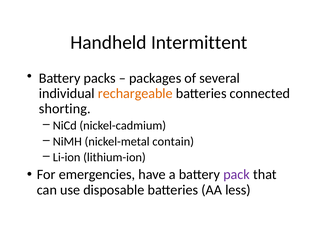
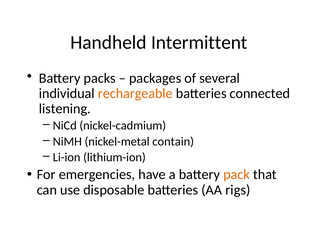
shorting: shorting -> listening (65, 109)
pack colour: purple -> orange (237, 174)
less: less -> rigs (238, 189)
